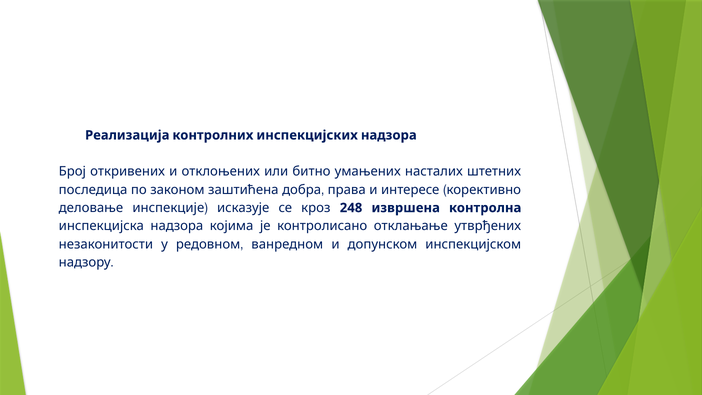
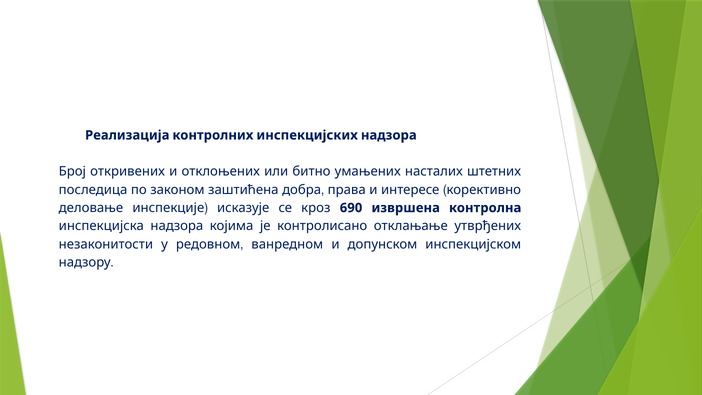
248: 248 -> 690 (351, 208)
